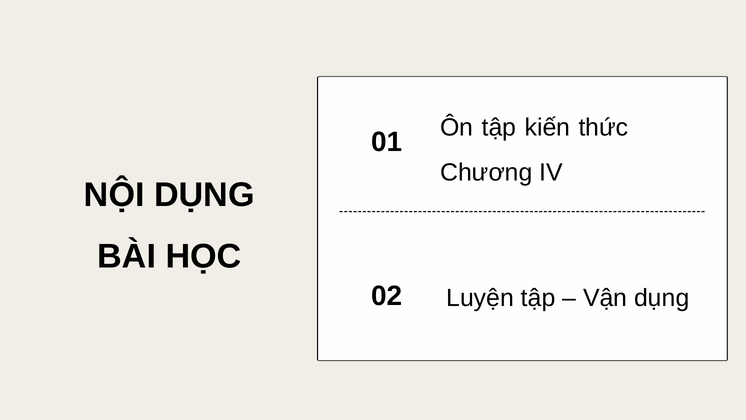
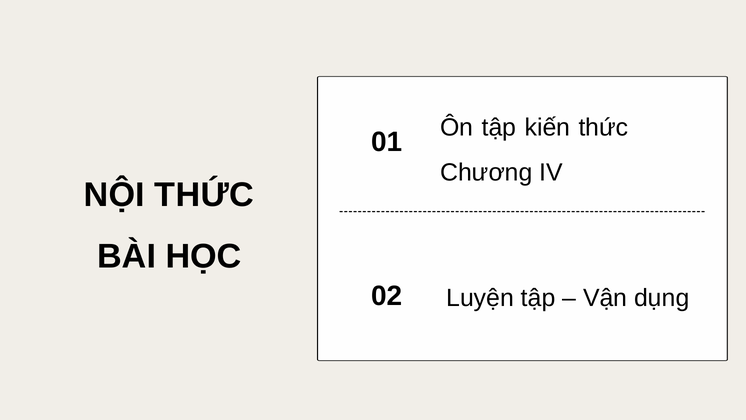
NỘI DỤNG: DỤNG -> THỨC (204, 195)
